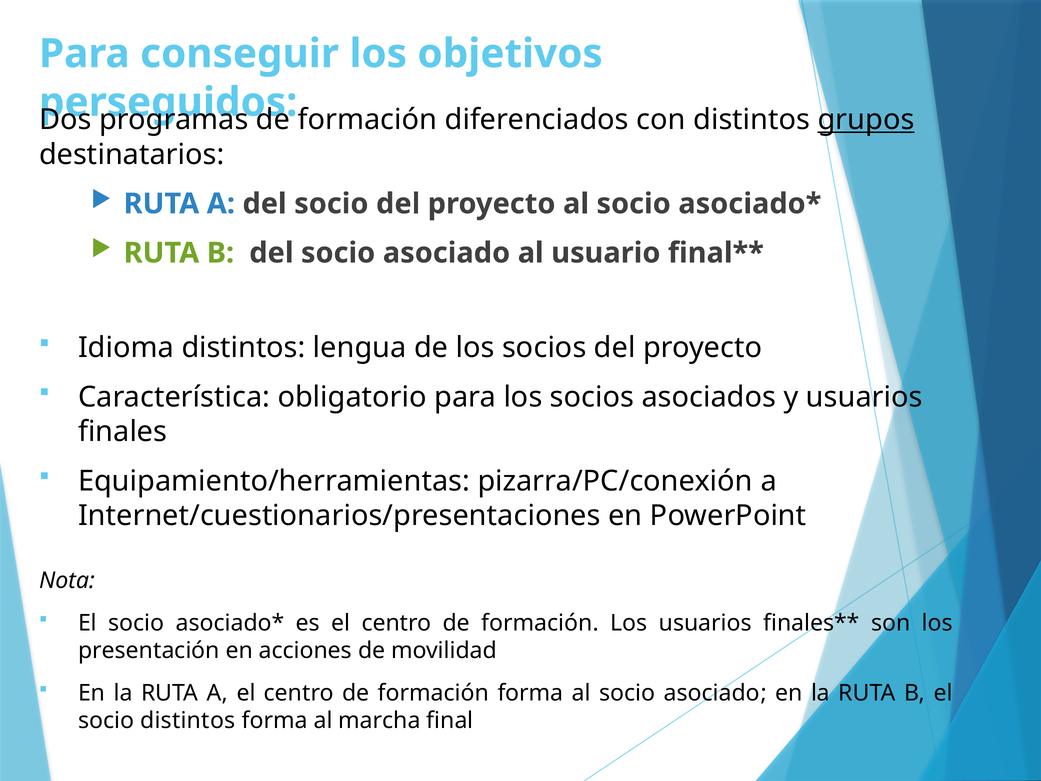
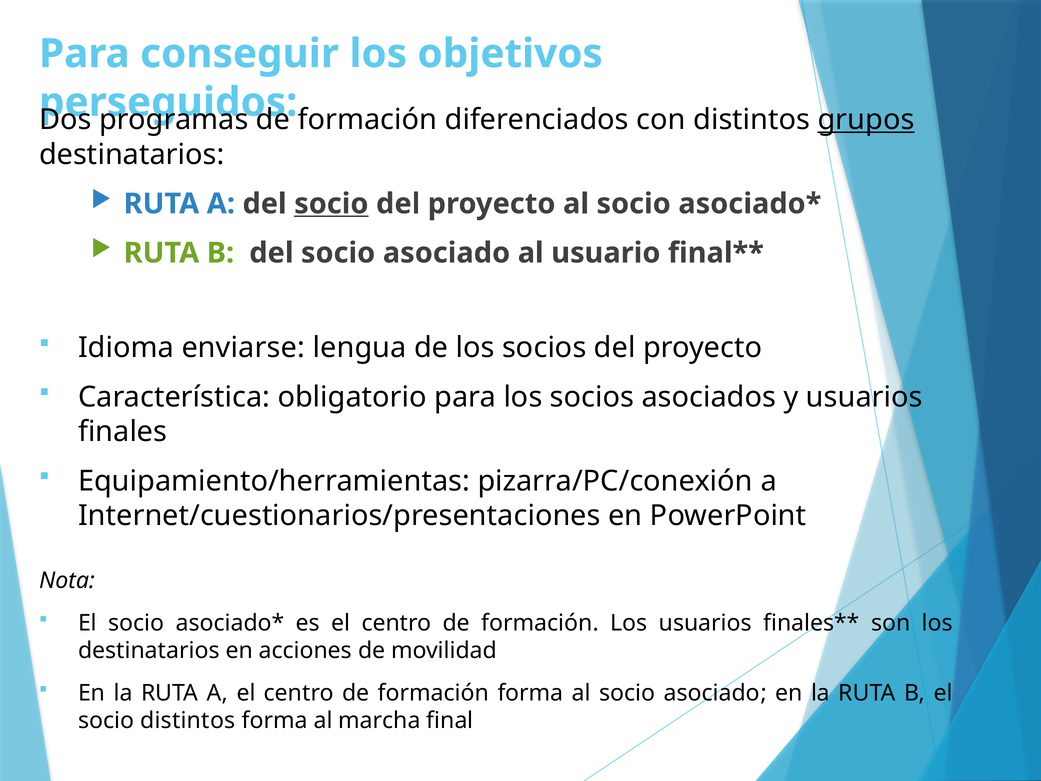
socio underline: none -> present (331, 204)
Idioma distintos: distintos -> enviarse (243, 348)
presentación: presentación -> destinatarios (149, 650)
